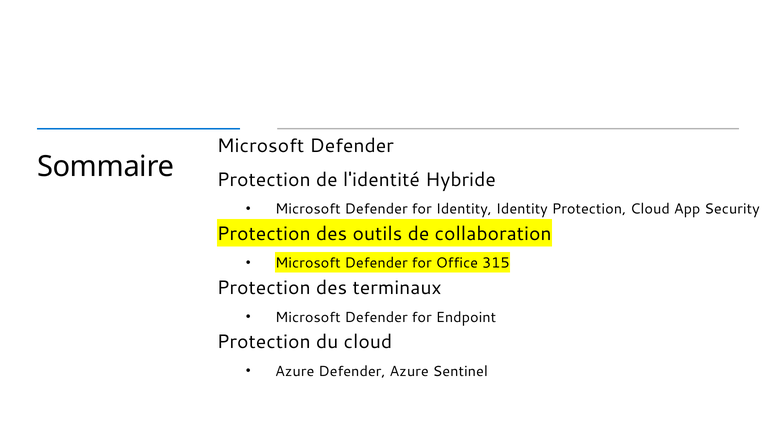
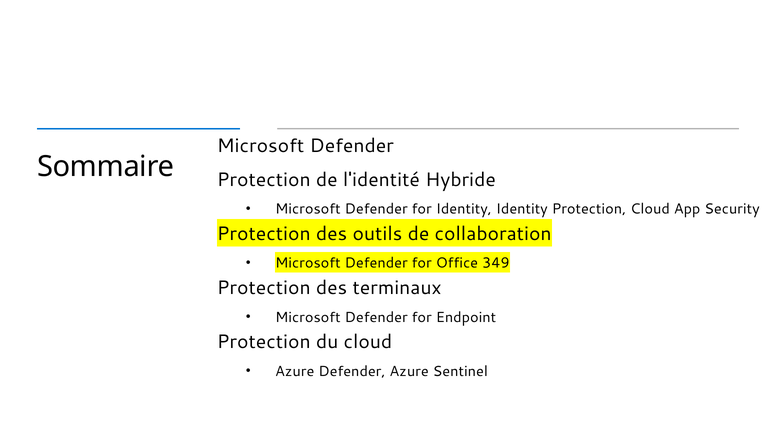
315: 315 -> 349 (496, 263)
